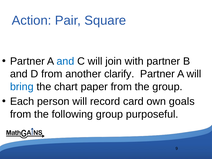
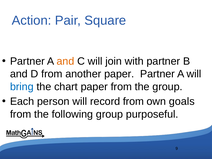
and colour: blue -> orange (65, 61)
another clarify: clarify -> paper (119, 74)
record card: card -> from (133, 102)
